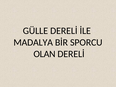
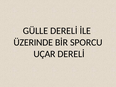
MADALYA: MADALYA -> ÜZERINDE (33, 42)
OLAN: OLAN -> UÇAR (44, 54)
